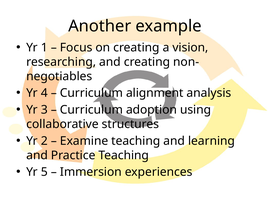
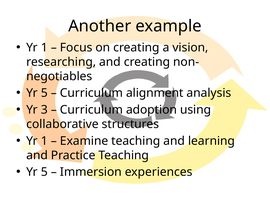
4: 4 -> 5 (44, 93)
2: 2 -> 1 (44, 141)
